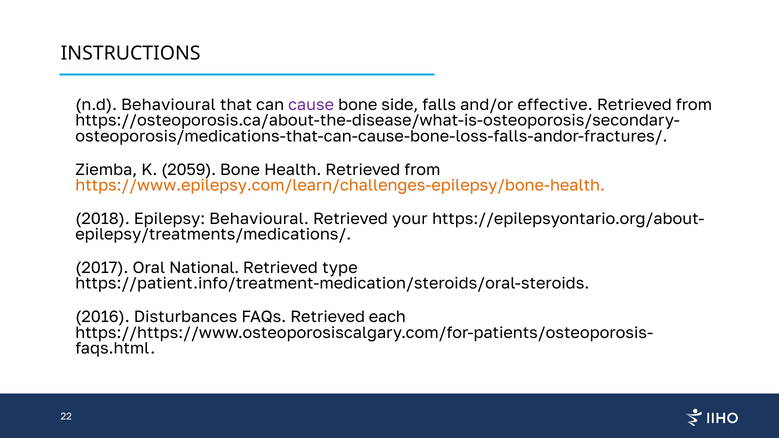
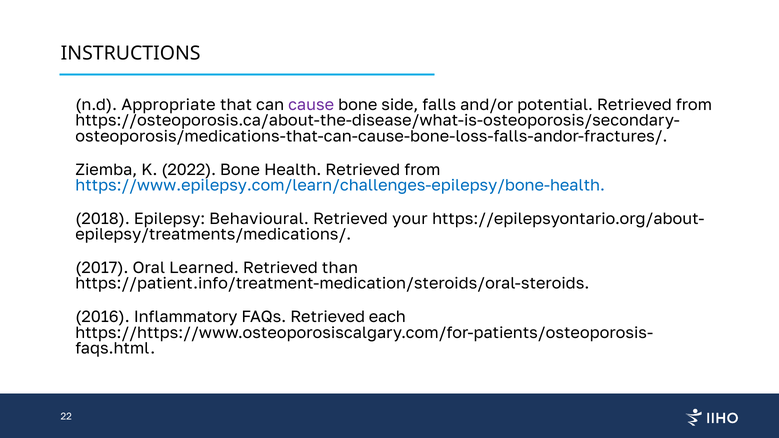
n.d Behavioural: Behavioural -> Appropriate (168, 105)
effective: effective -> potential (555, 105)
2059: 2059 -> 2022 (189, 170)
https://www.epilepsy.com/learn/challenges-epilepsy/bone-health colour: orange -> blue (340, 186)
National: National -> Learned (204, 268)
type: type -> than (340, 268)
Disturbances: Disturbances -> Inflammatory (186, 317)
